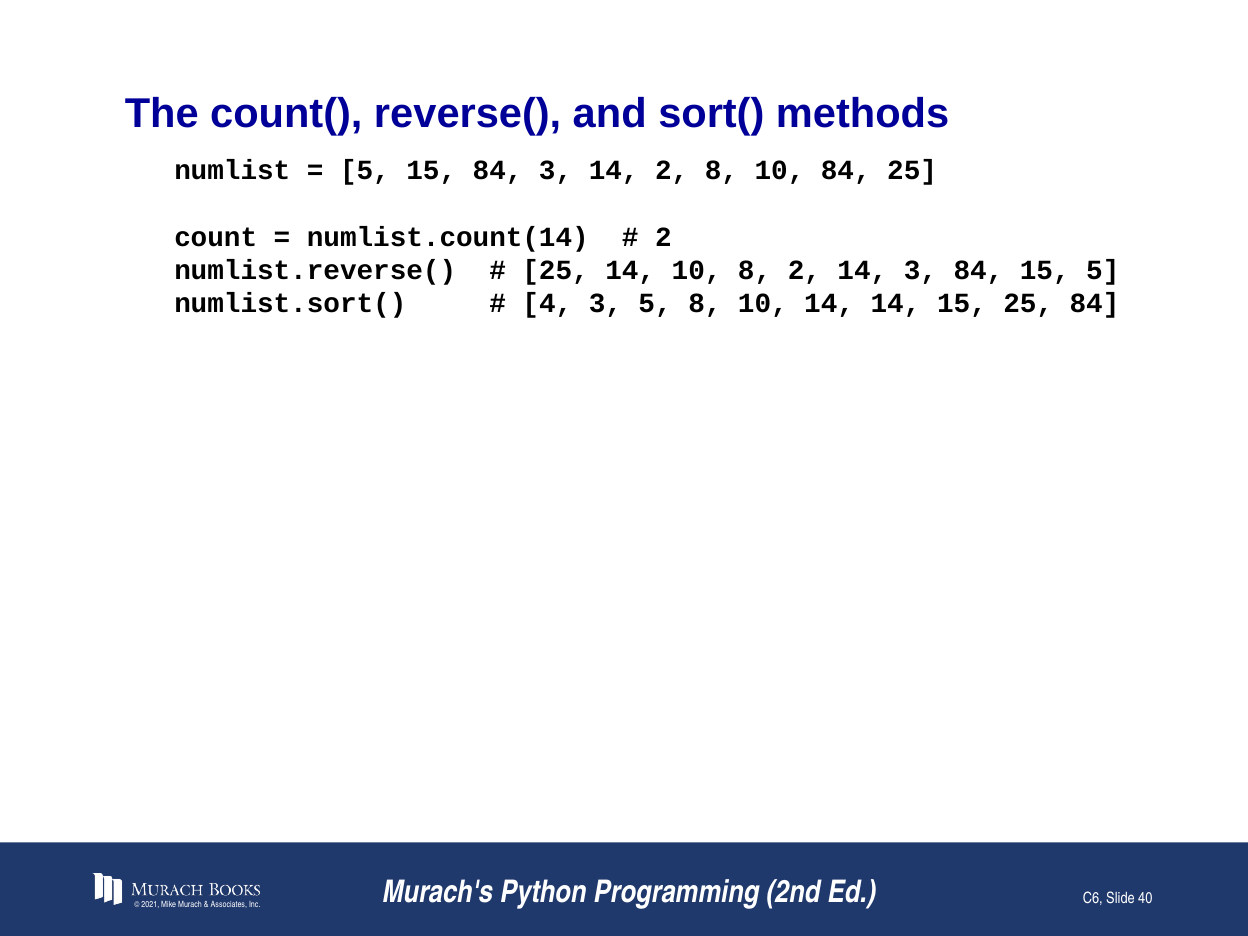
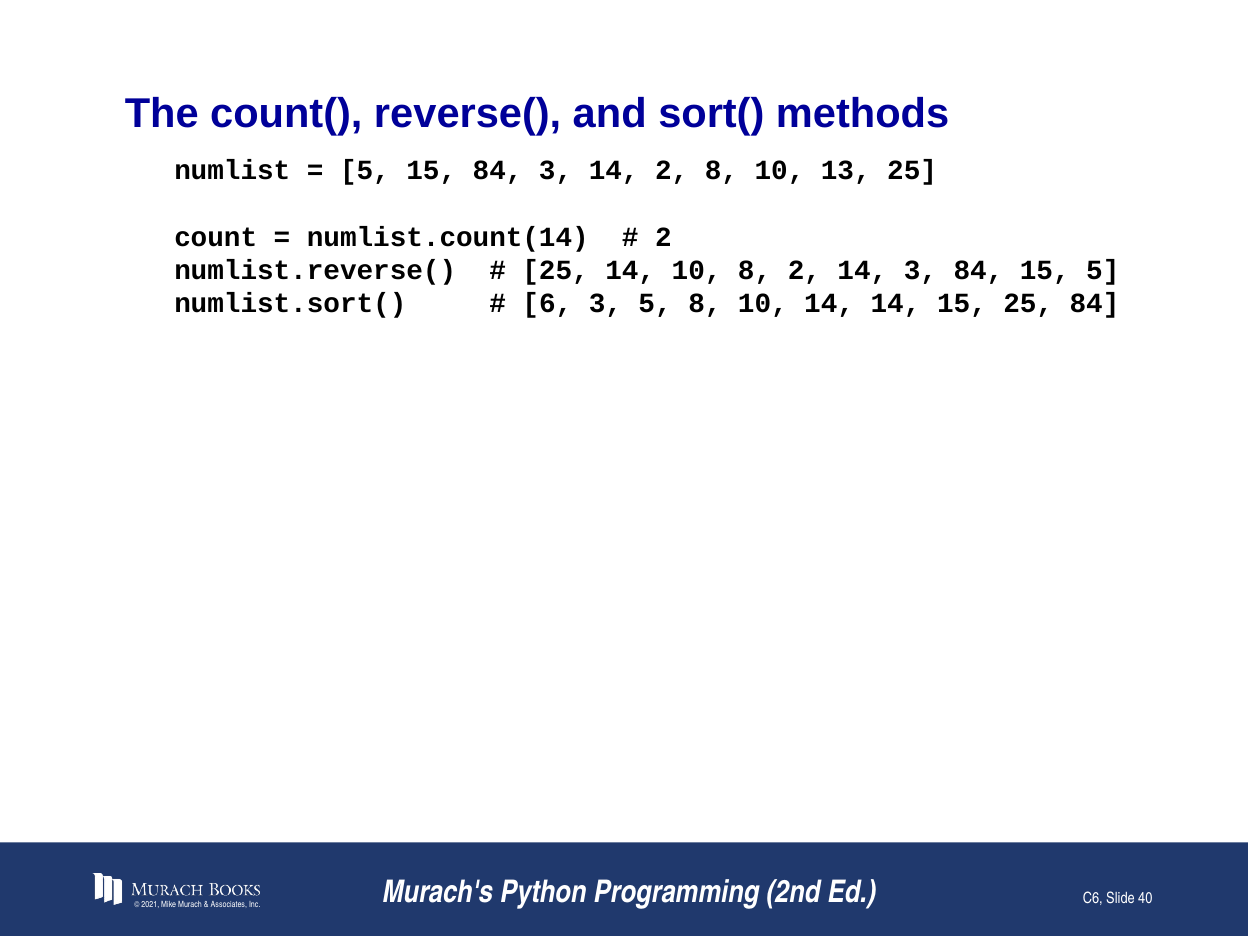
10 84: 84 -> 13 (846, 170)
4: 4 -> 6 (547, 303)
